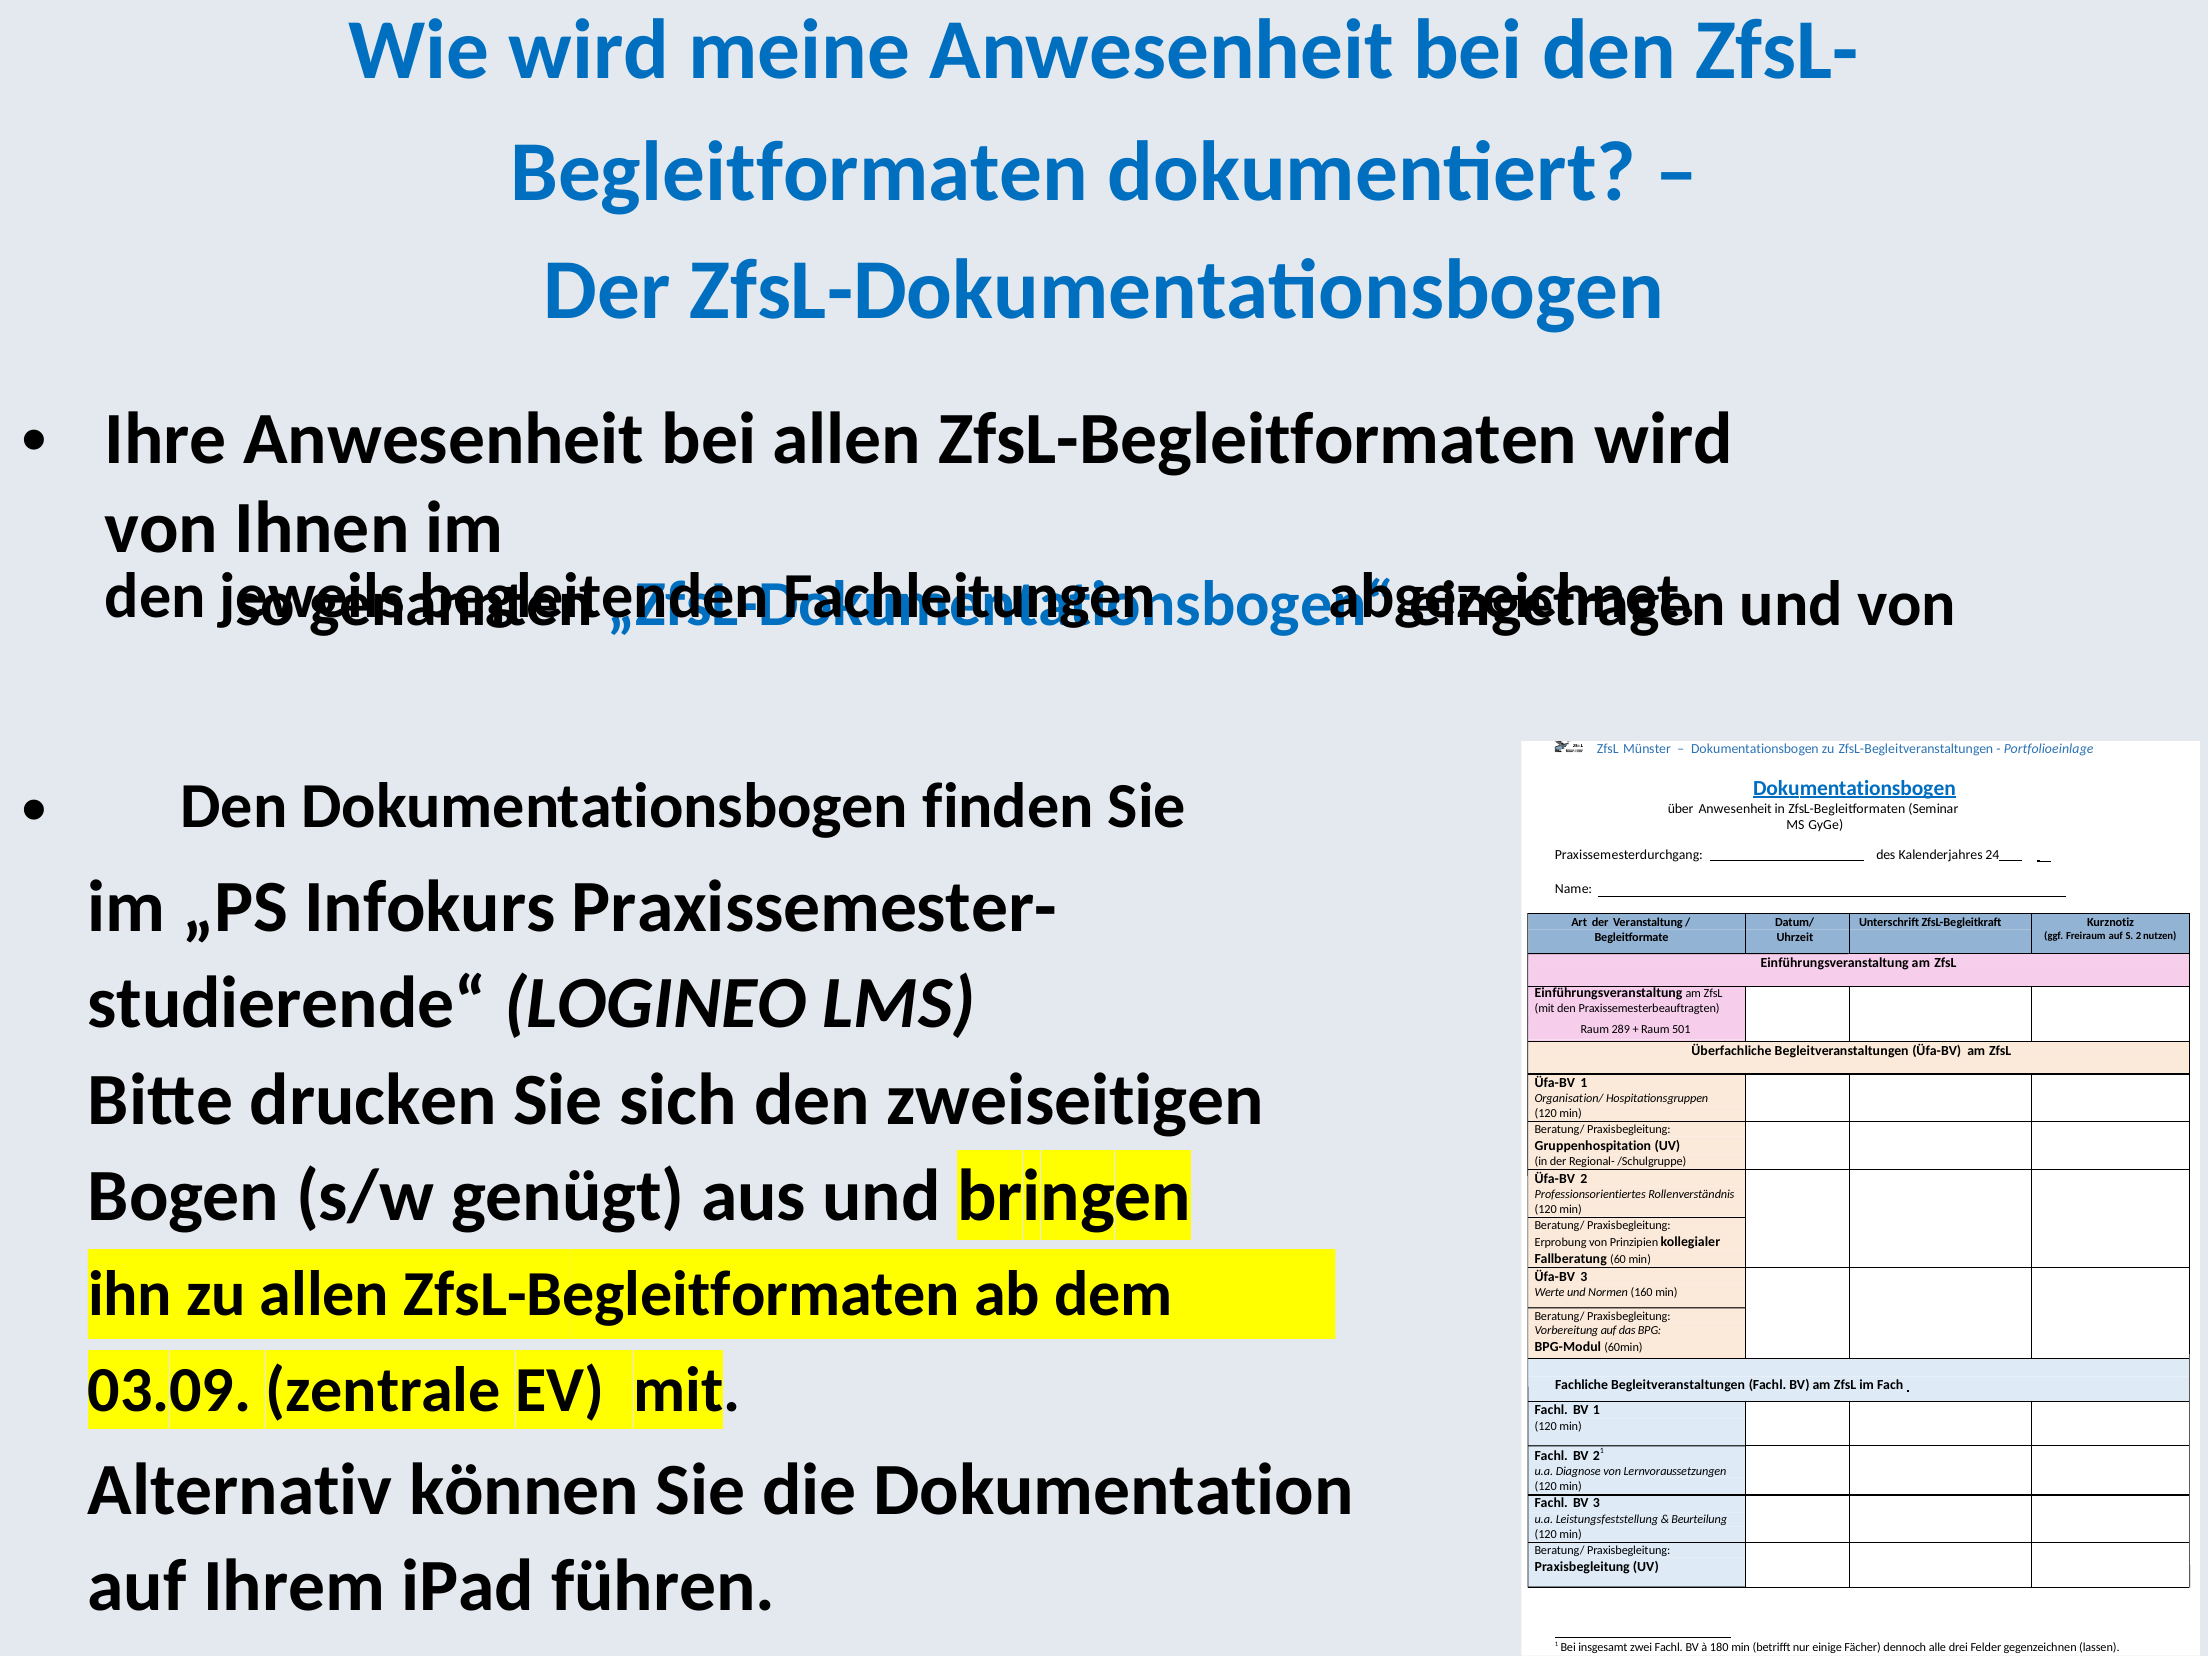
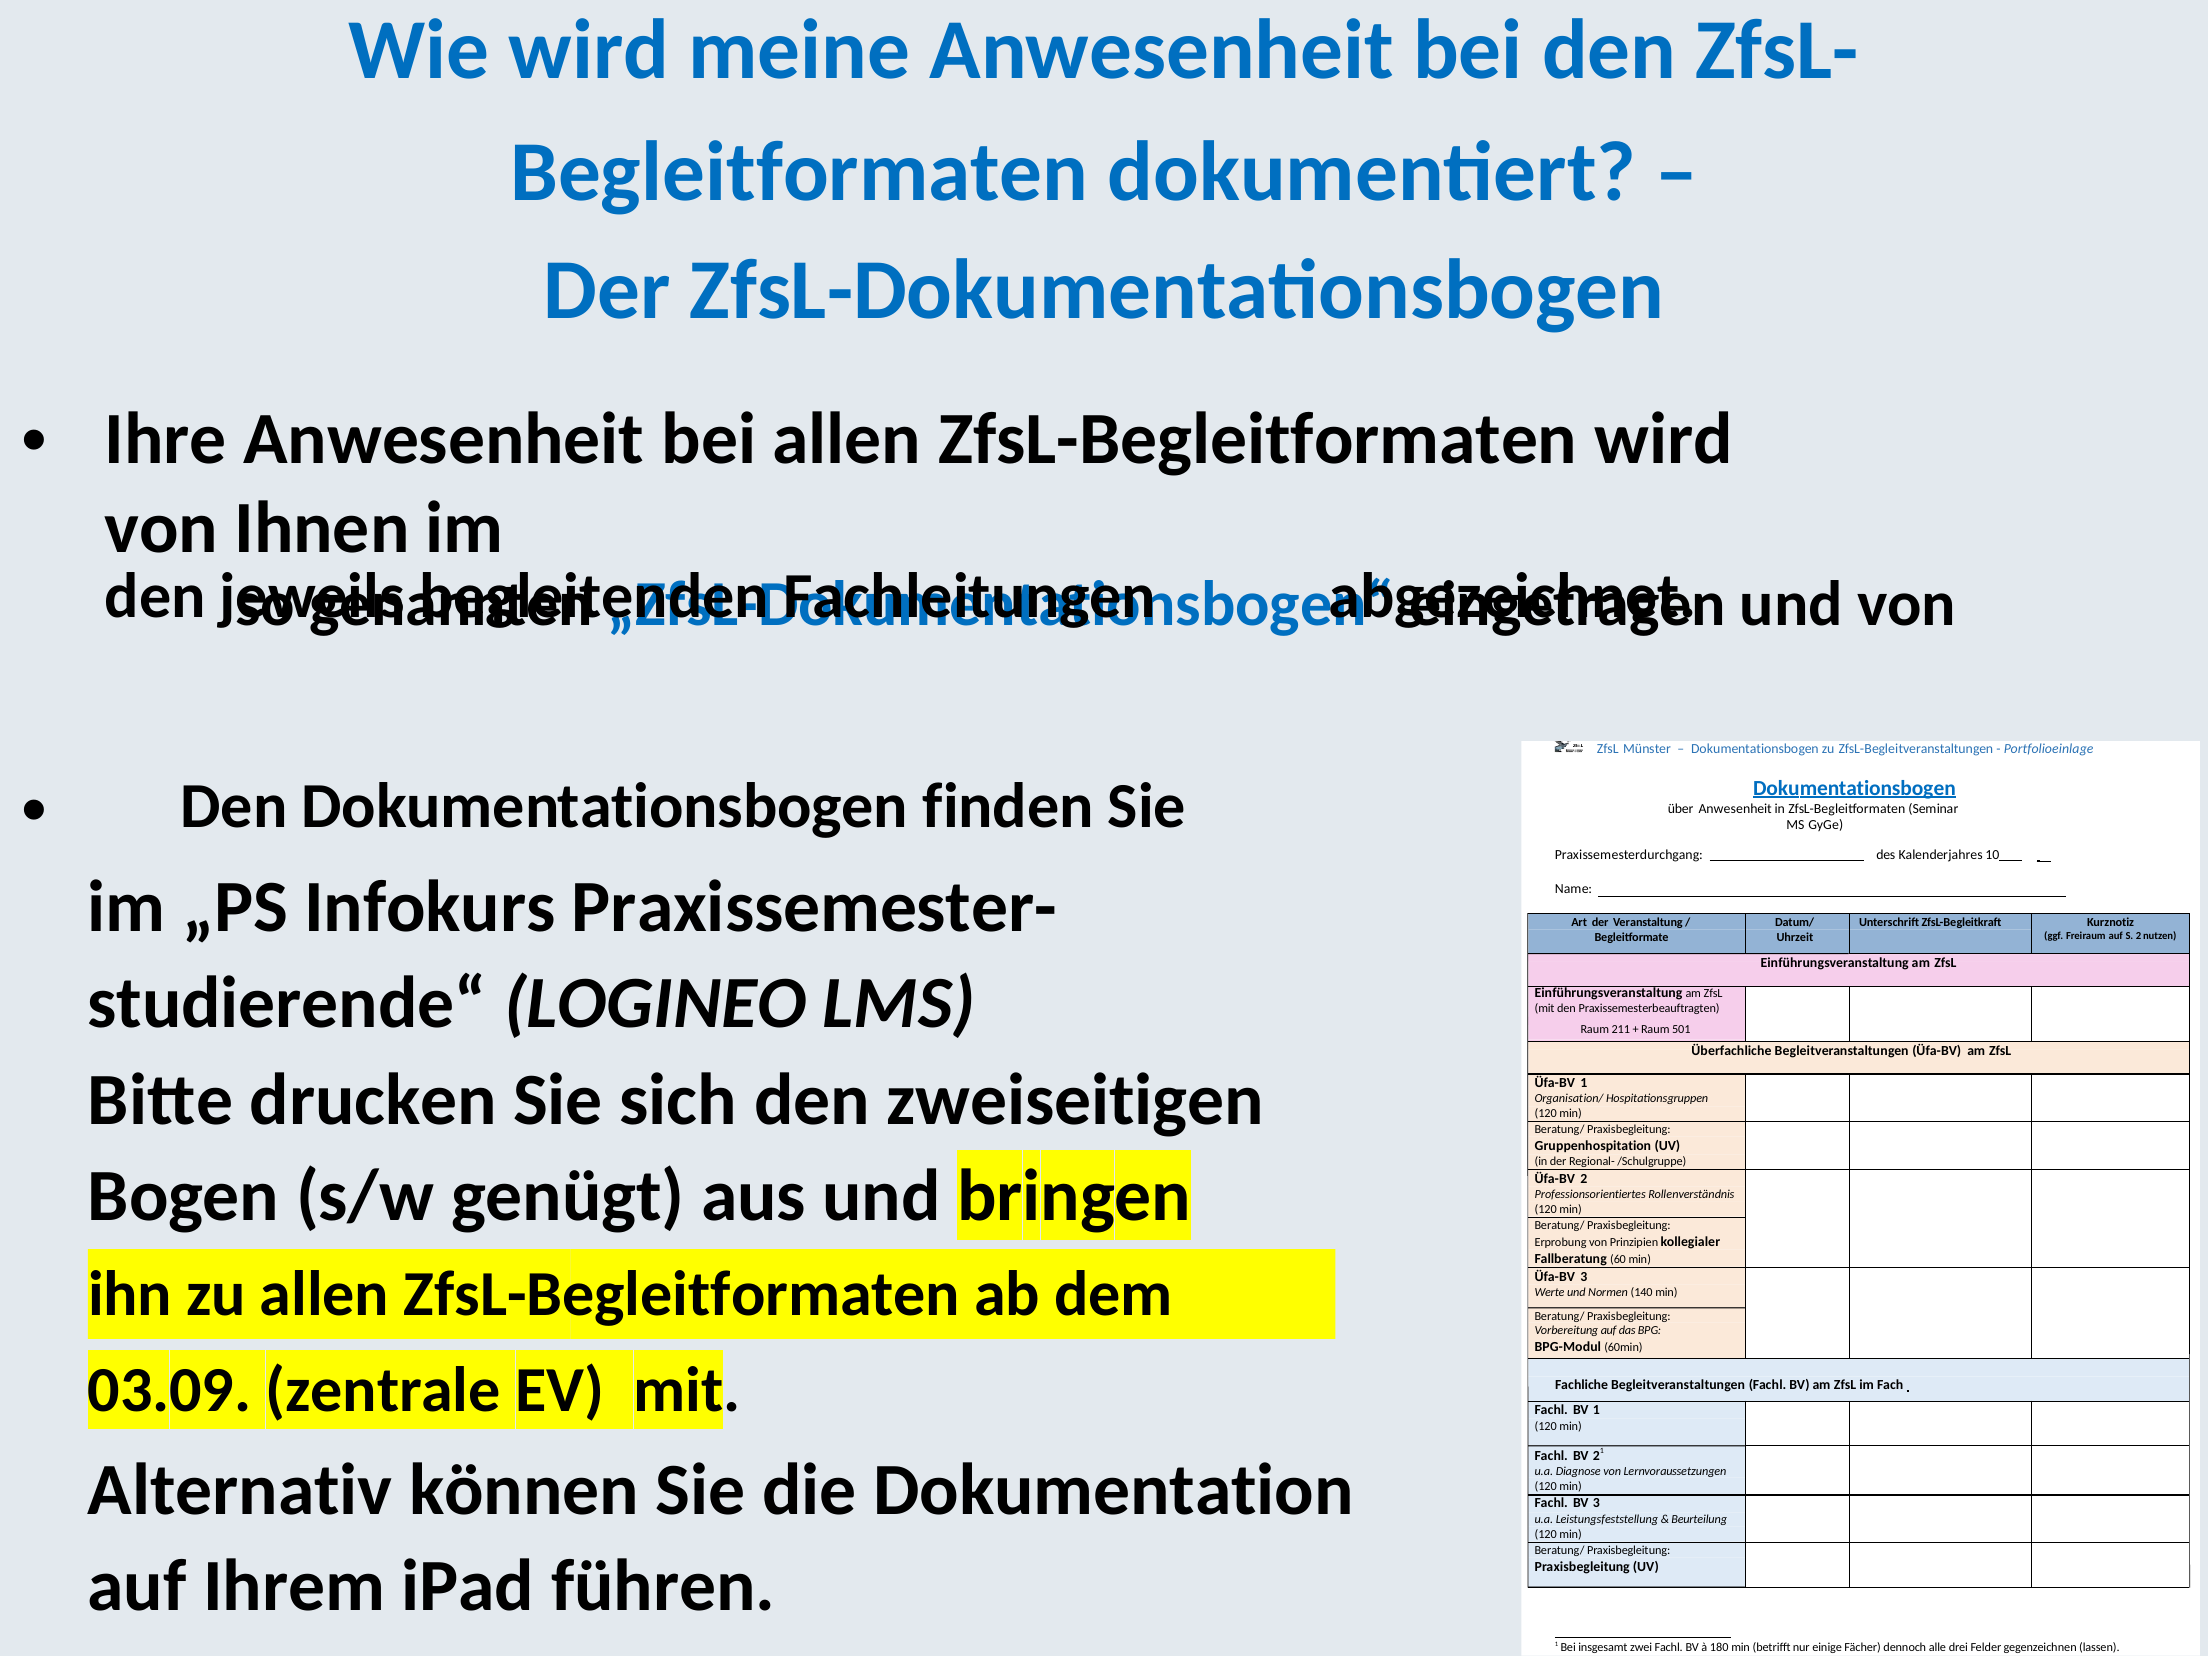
24: 24 -> 10 (1992, 854)
289: 289 -> 211 (1621, 1030)
160: 160 -> 140 (1642, 1292)
